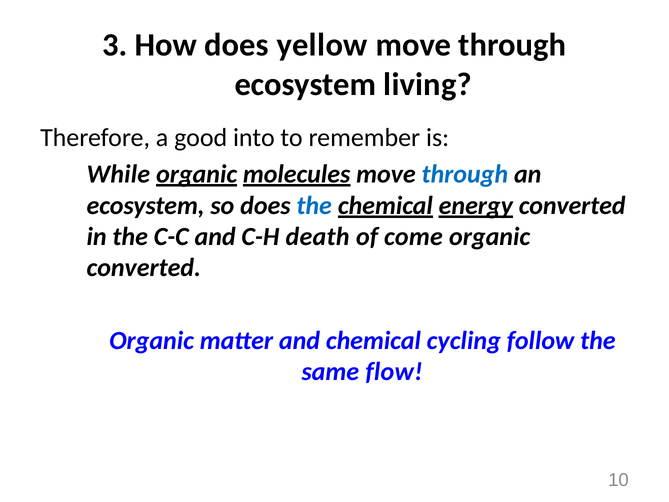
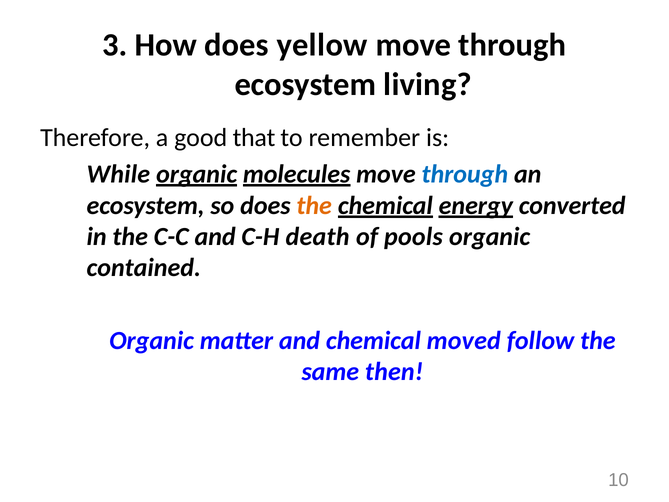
into: into -> that (254, 138)
the colour: blue -> orange (314, 205)
come: come -> pools (413, 236)
converted: converted -> contained (144, 268)
cycling: cycling -> moved (464, 340)
flow: flow -> then (394, 372)
